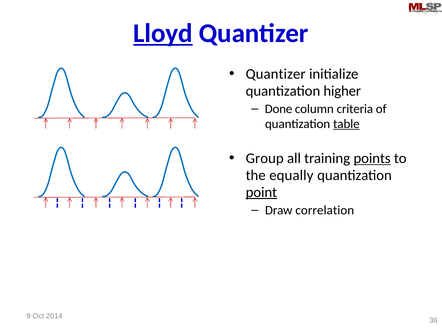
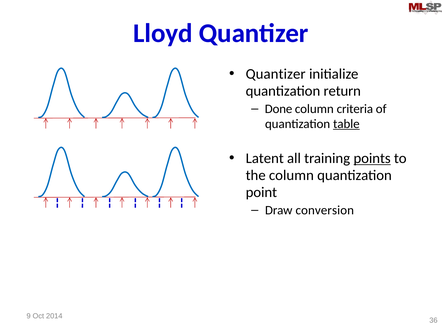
Lloyd underline: present -> none (163, 33)
higher: higher -> return (342, 91)
Group: Group -> Latent (265, 159)
the equally: equally -> column (291, 176)
point underline: present -> none (261, 193)
correlation: correlation -> conversion (325, 211)
